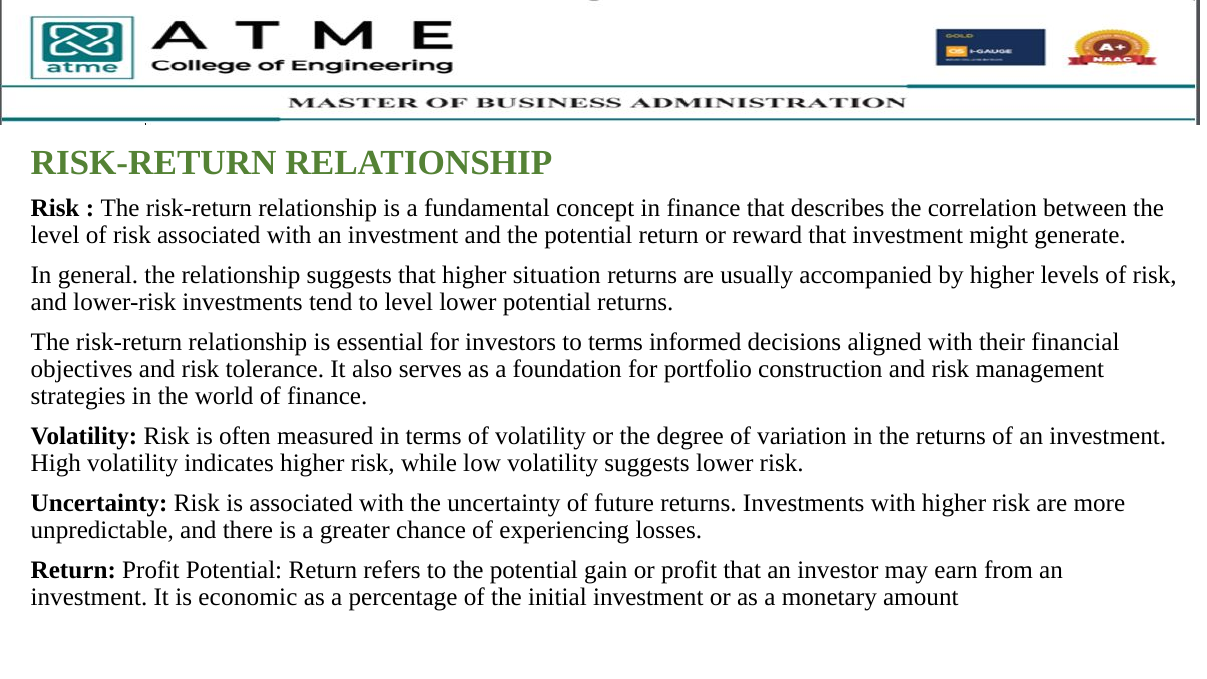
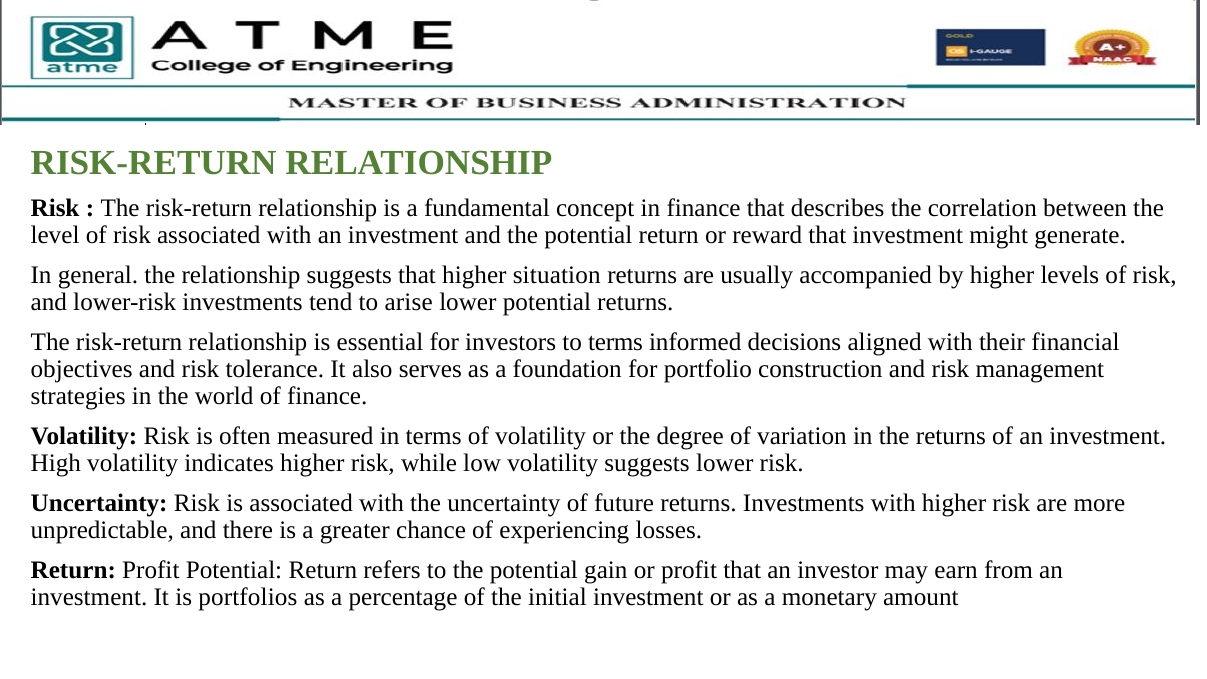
to level: level -> arise (409, 303)
economic: economic -> portfolios (248, 597)
